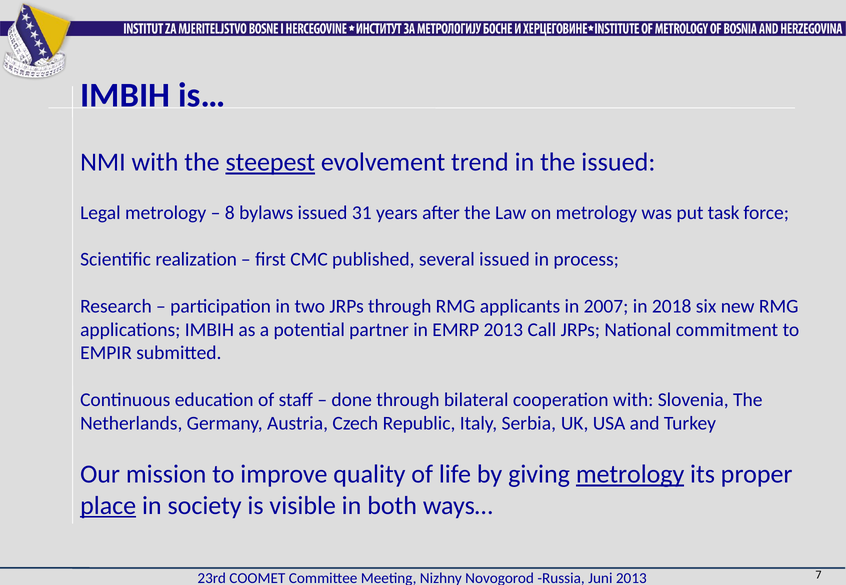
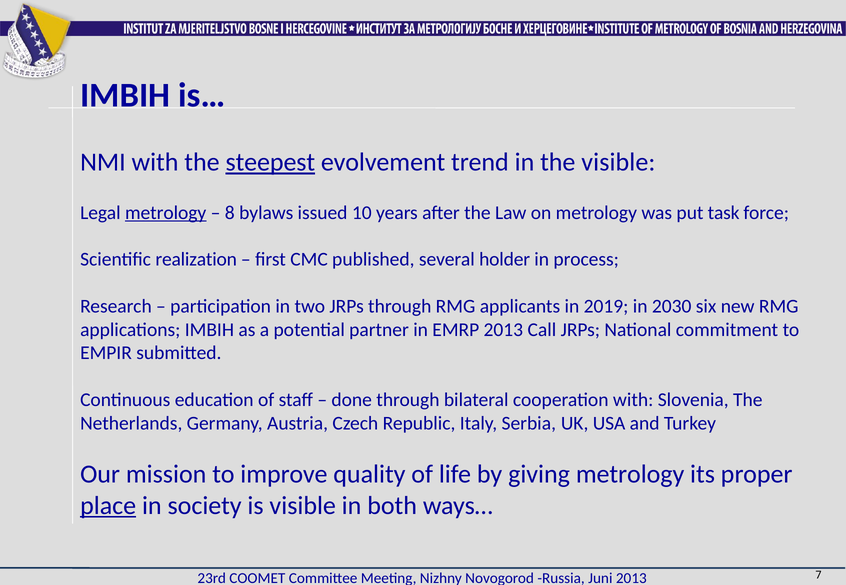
the issued: issued -> visible (618, 163)
metrology underline: none -> present (166, 213)
31: 31 -> 10 (362, 213)
several issued: issued -> holder (505, 260)
2007: 2007 -> 2019 (606, 306)
2018: 2018 -> 2030 (672, 306)
metrology underline: present -> none (630, 475)
